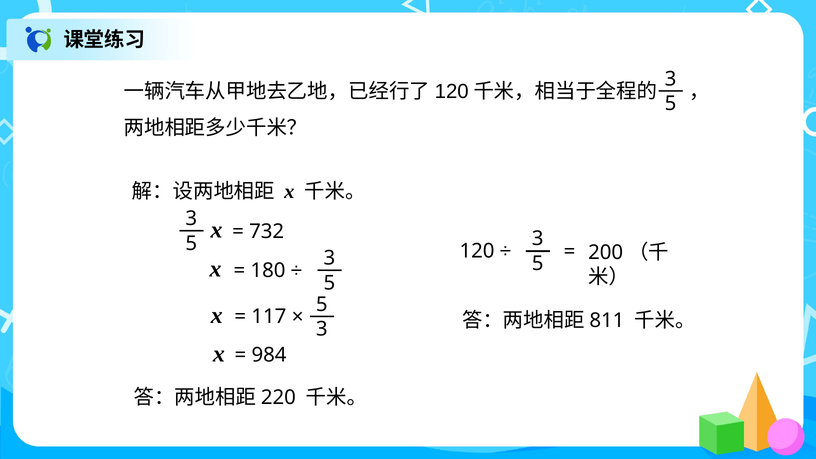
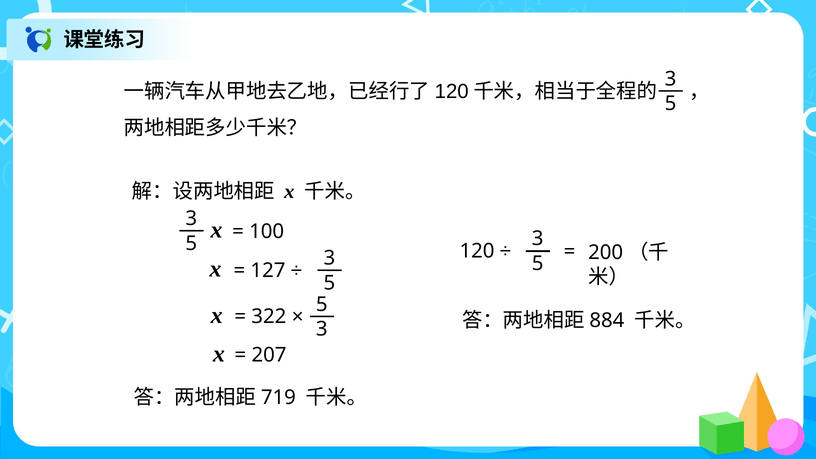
732: 732 -> 100 (267, 231)
180: 180 -> 127 (268, 270)
117: 117 -> 322 (269, 317)
811: 811 -> 884 (607, 321)
984: 984 -> 207 (269, 355)
220: 220 -> 719 (278, 397)
